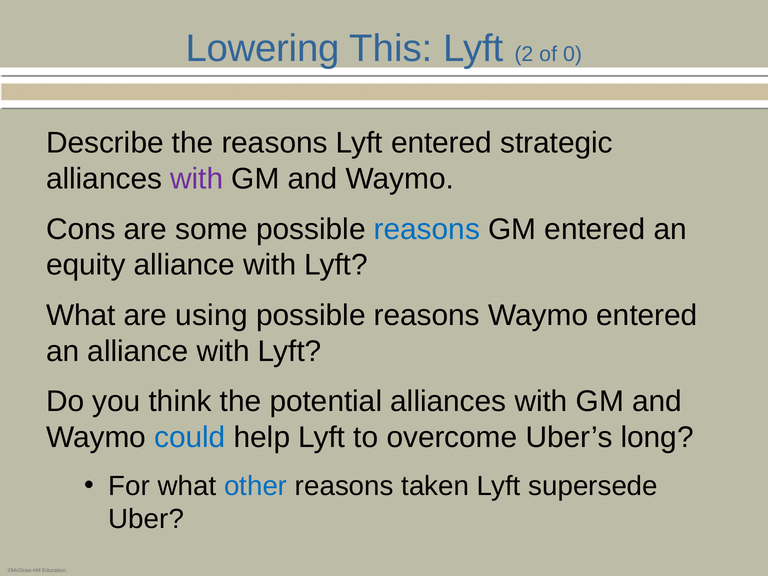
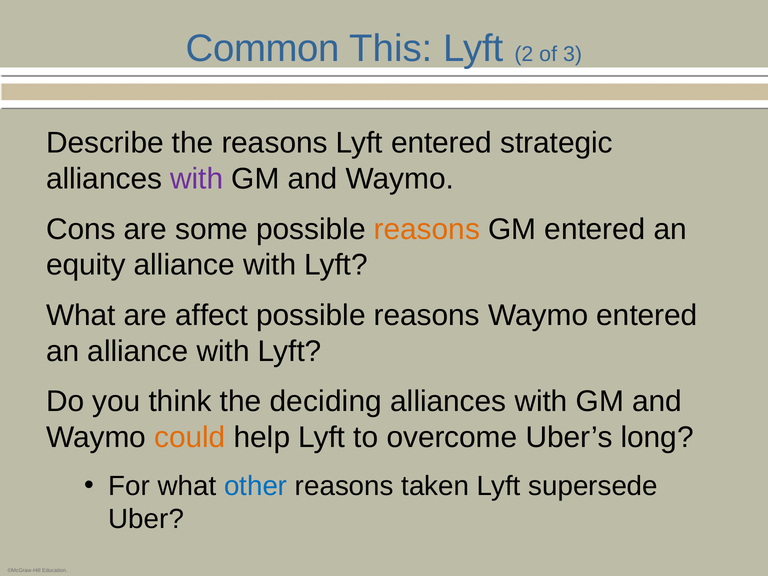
Lowering: Lowering -> Common (263, 49)
0: 0 -> 3 (573, 54)
reasons colour: blue -> orange (427, 229)
using: using -> affect (212, 315)
potential: potential -> deciding (326, 402)
could colour: blue -> orange (190, 437)
